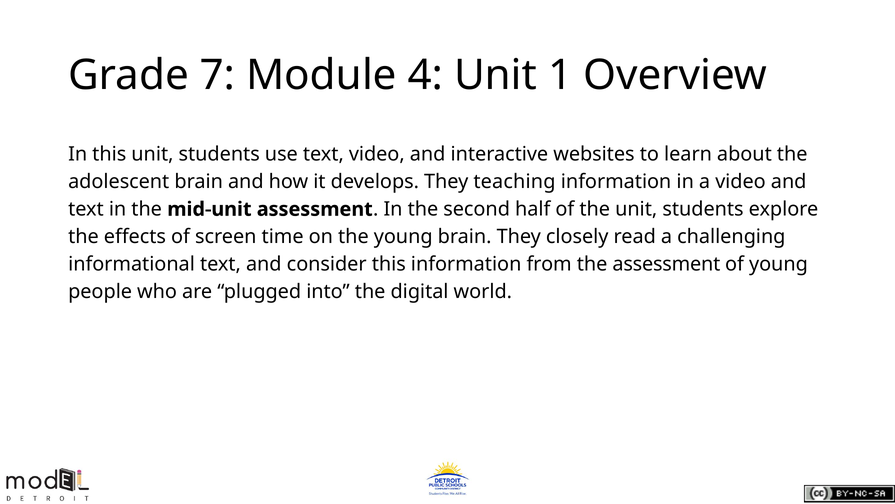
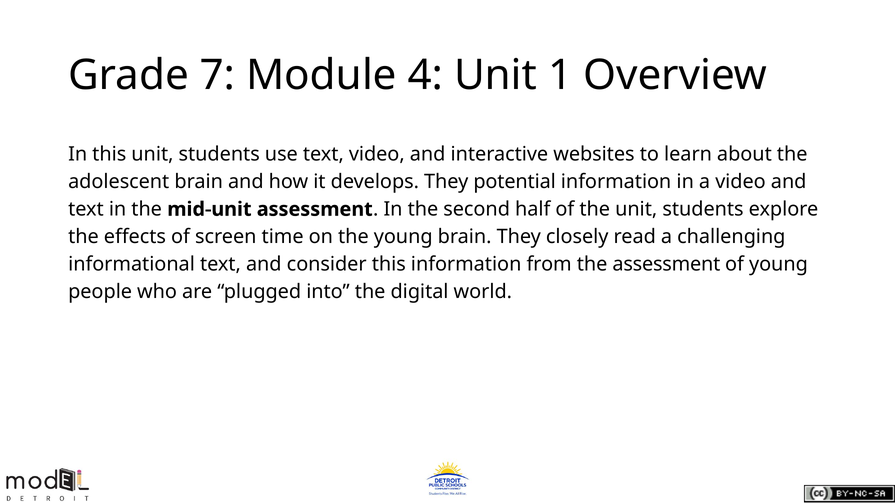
teaching: teaching -> potential (515, 182)
